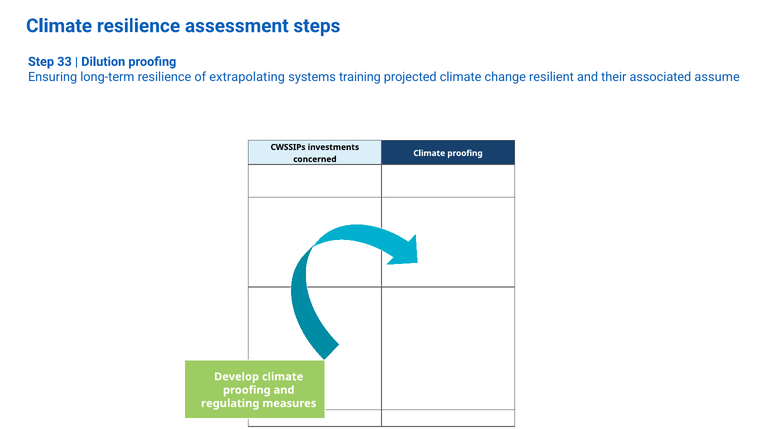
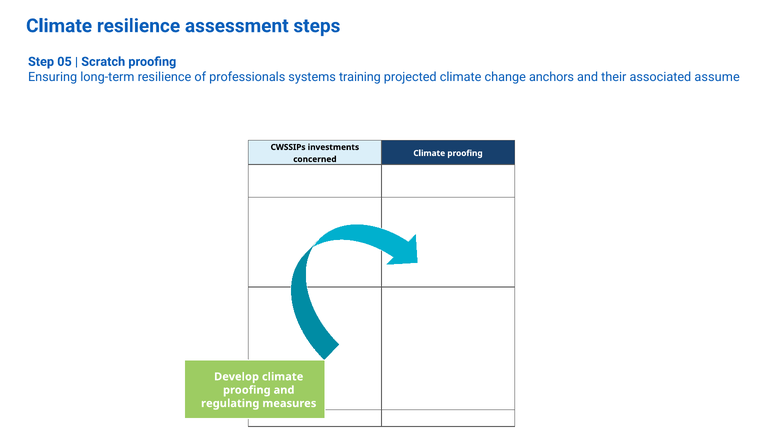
33: 33 -> 05 (64, 62)
Dilution: Dilution -> Scratch (103, 62)
extrapolating: extrapolating -> professionals (247, 77)
resilient: resilient -> anchors (552, 77)
